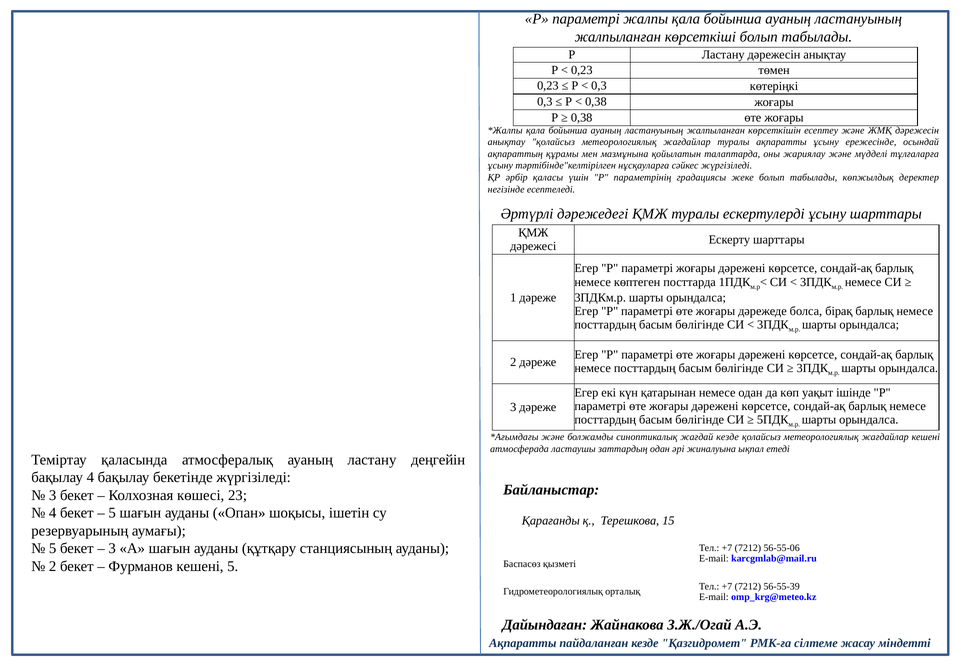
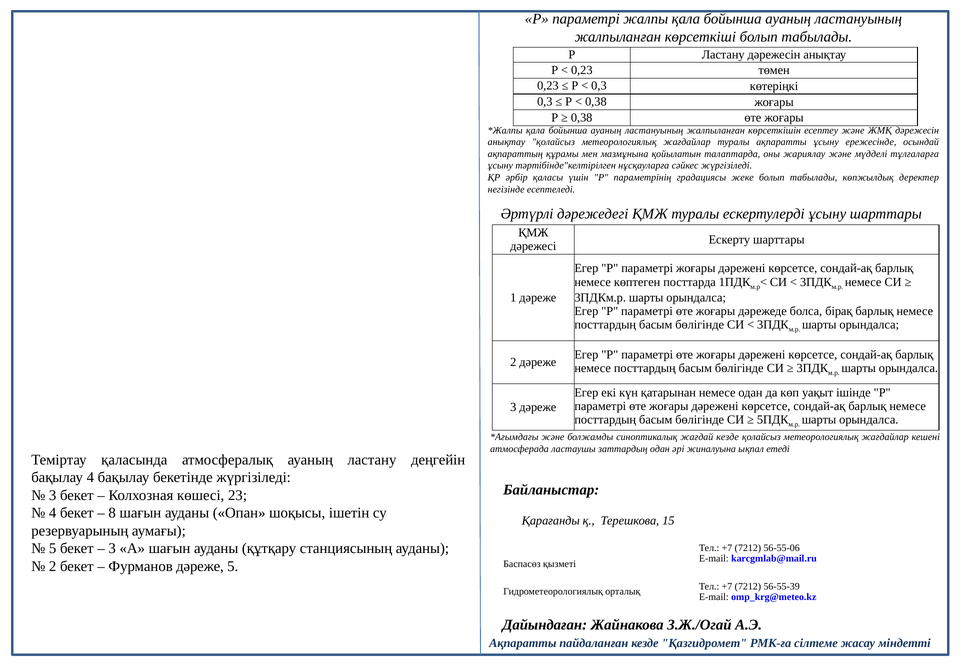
5: 5 -> 8 (112, 512)
Фурманов кешені: кешені -> дәреже (200, 566)
